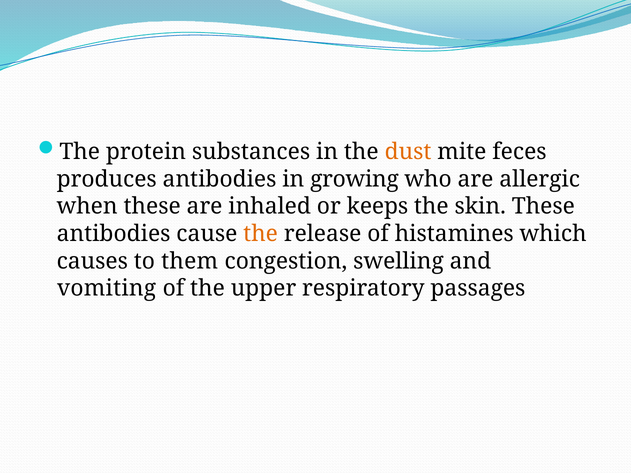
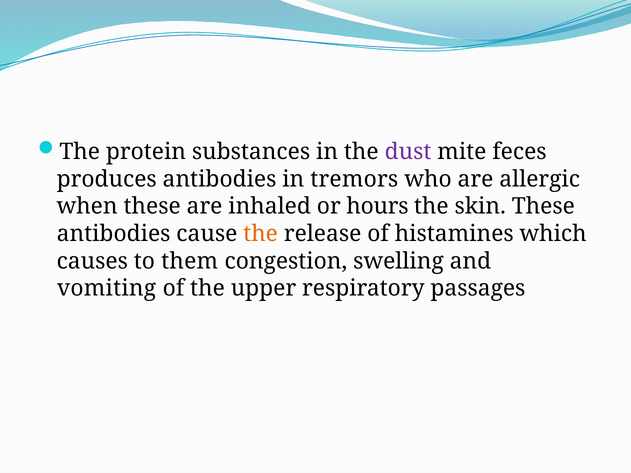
dust colour: orange -> purple (408, 152)
growing: growing -> tremors (354, 179)
keeps: keeps -> hours (377, 207)
